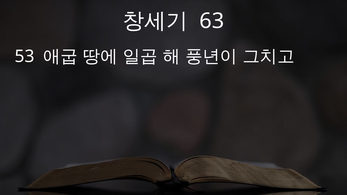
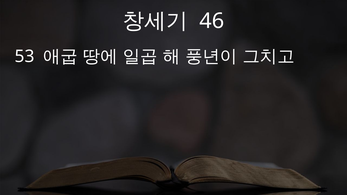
63: 63 -> 46 (212, 21)
